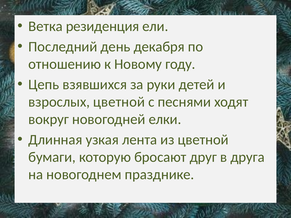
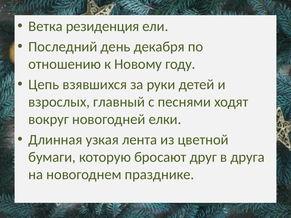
взрослых цветной: цветной -> главный (119, 102)
